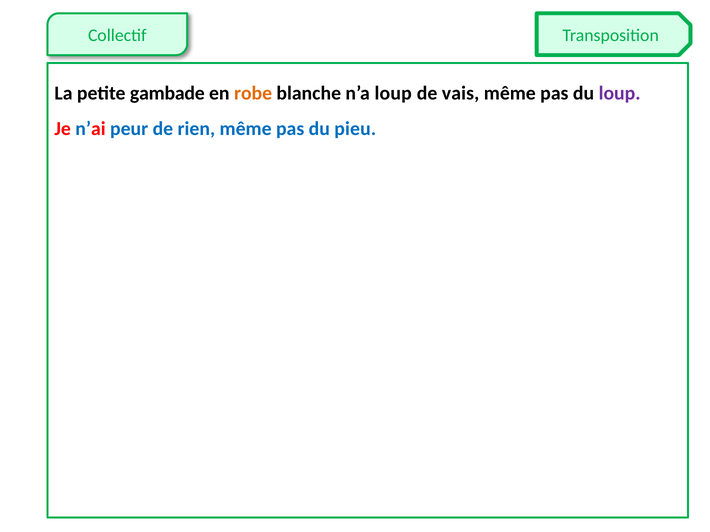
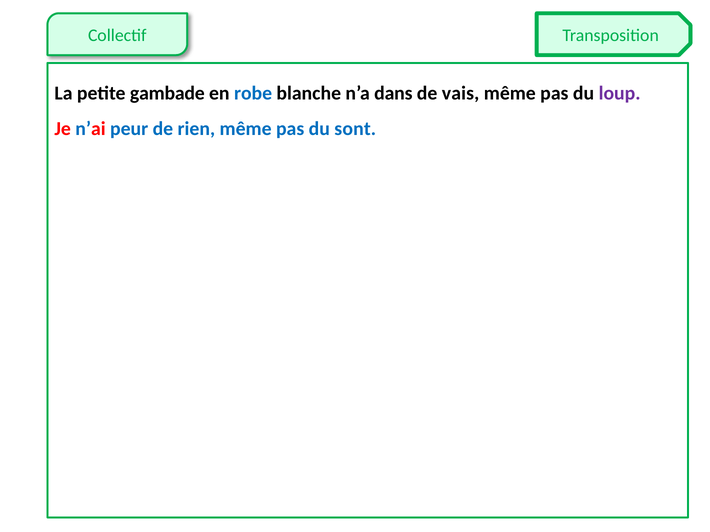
robe colour: orange -> blue (253, 93)
n’a loup: loup -> dans (393, 93)
pieu: pieu -> sont (355, 129)
